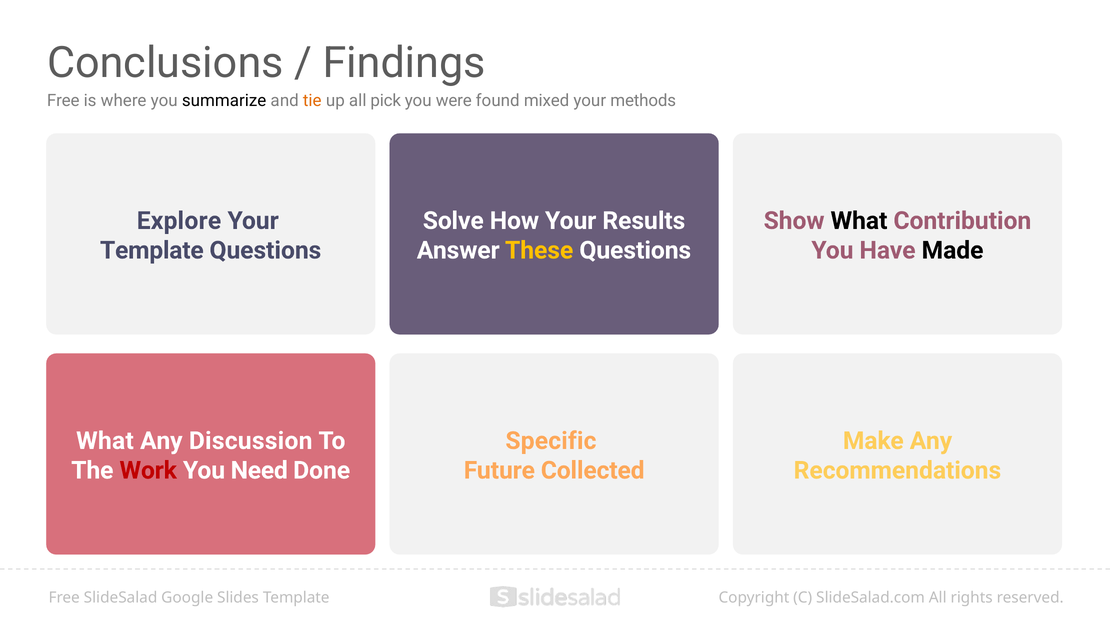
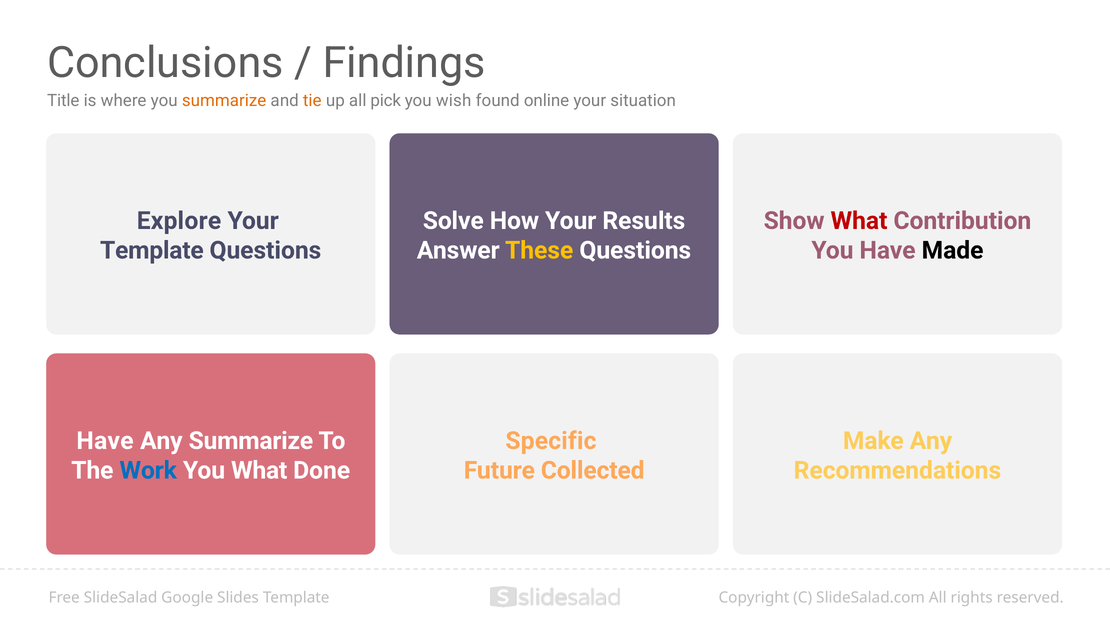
Free: Free -> Title (63, 100)
summarize colour: black -> orange (224, 100)
were: were -> wish (454, 100)
mixed: mixed -> online (547, 100)
methods: methods -> situation (643, 100)
What colour: black -> red (859, 221)
What: What -> Have (105, 440)
Any Discussion: Discussion -> Summarize (251, 440)
Work colour: red -> blue (148, 470)
You Need: Need -> What (259, 470)
